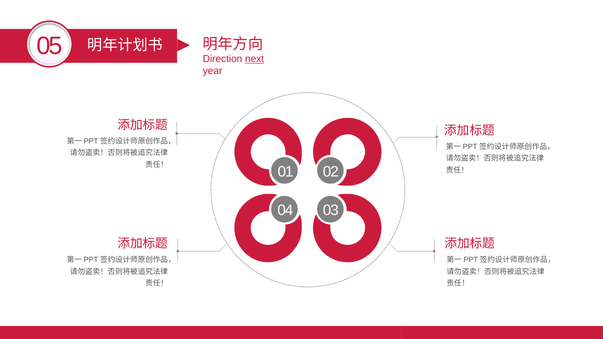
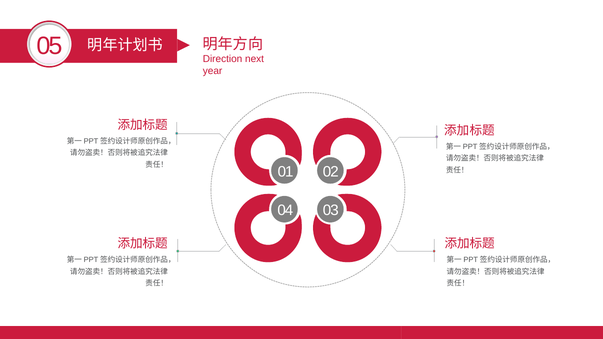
next underline: present -> none (255, 59)
